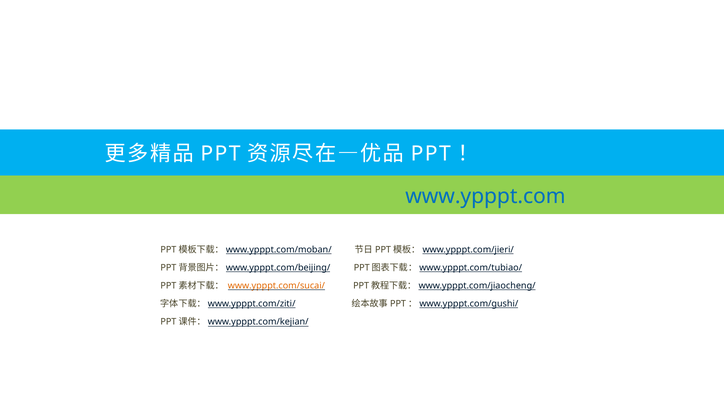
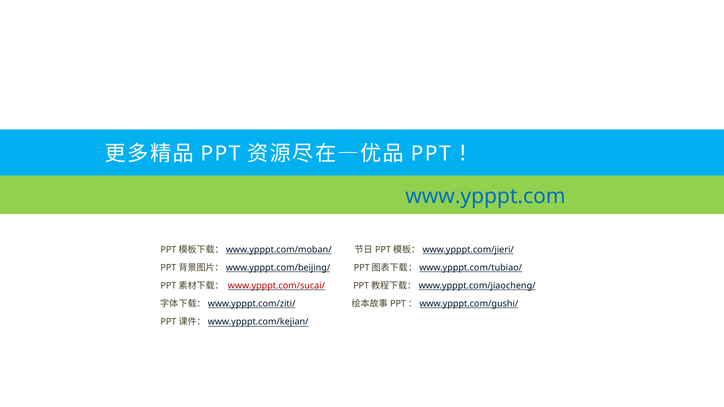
www.ypppt.com/sucai/ colour: orange -> red (276, 286)
